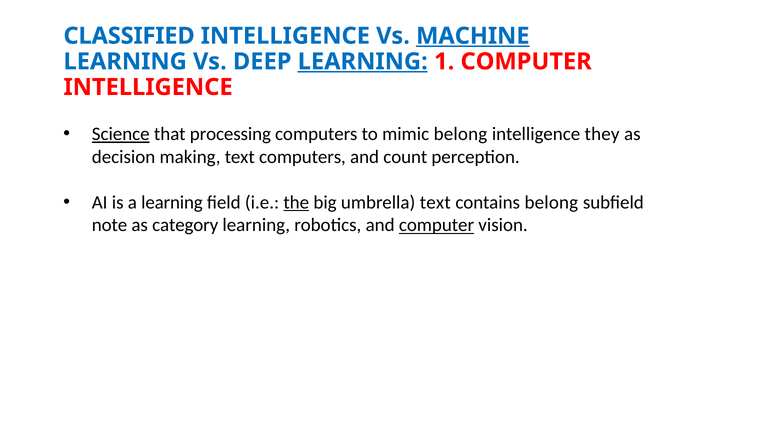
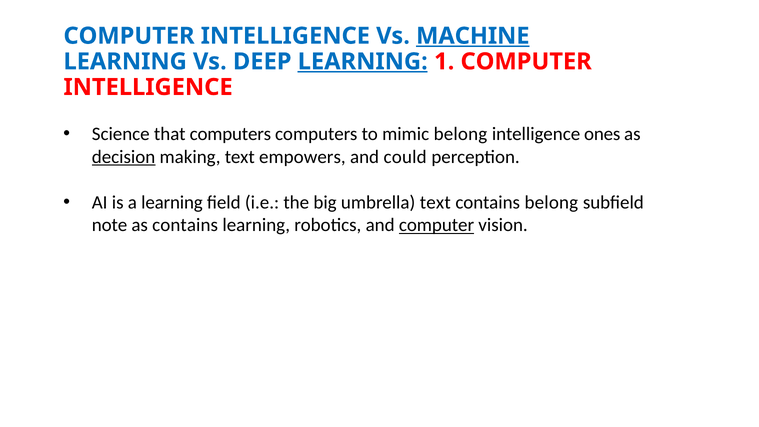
CLASSIFIED: CLASSIFIED -> COMPUTER (129, 36)
Science underline: present -> none (121, 134)
that processing: processing -> computers (230, 134)
they: they -> ones (602, 134)
decision underline: none -> present (124, 157)
text computers: computers -> empowers (302, 157)
count: count -> could (405, 157)
the underline: present -> none (296, 202)
as category: category -> contains (185, 225)
